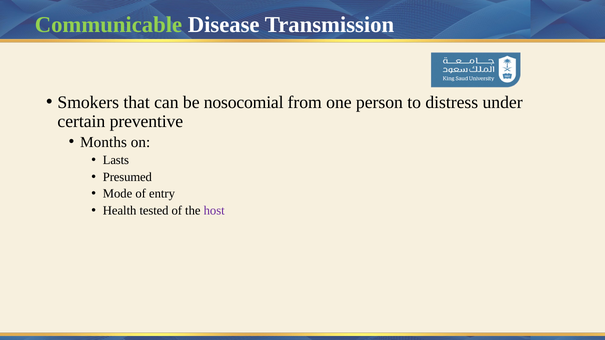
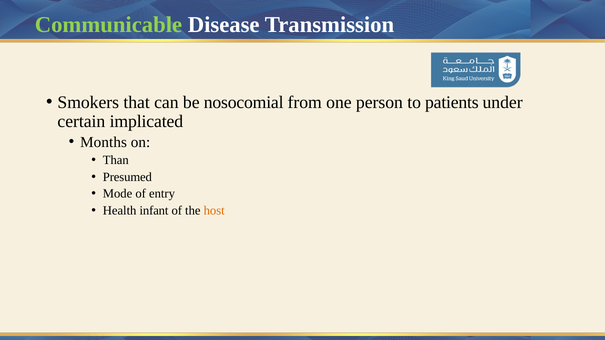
distress: distress -> patients (452, 102)
preventive: preventive -> implicated (146, 121)
Lasts: Lasts -> Than (116, 160)
tested: tested -> infant (154, 211)
host colour: purple -> orange (214, 211)
